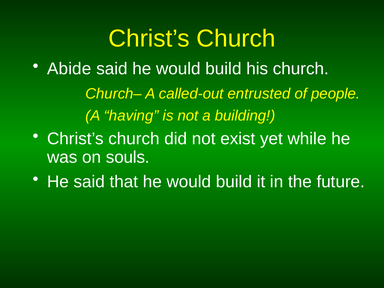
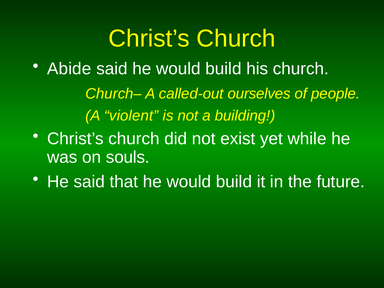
entrusted: entrusted -> ourselves (259, 94)
having: having -> violent (131, 116)
